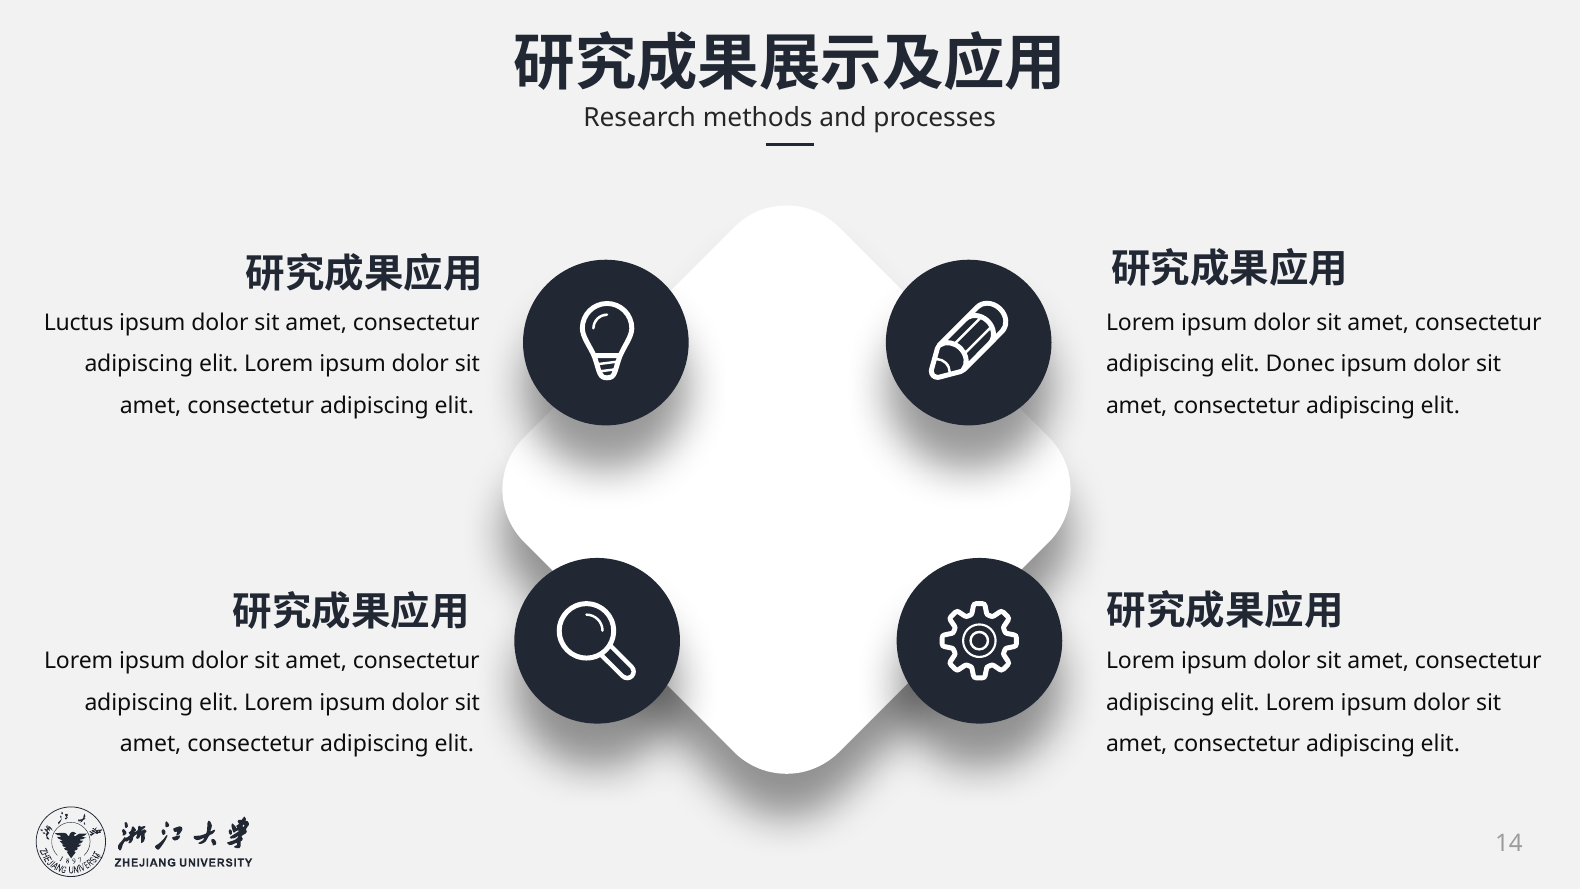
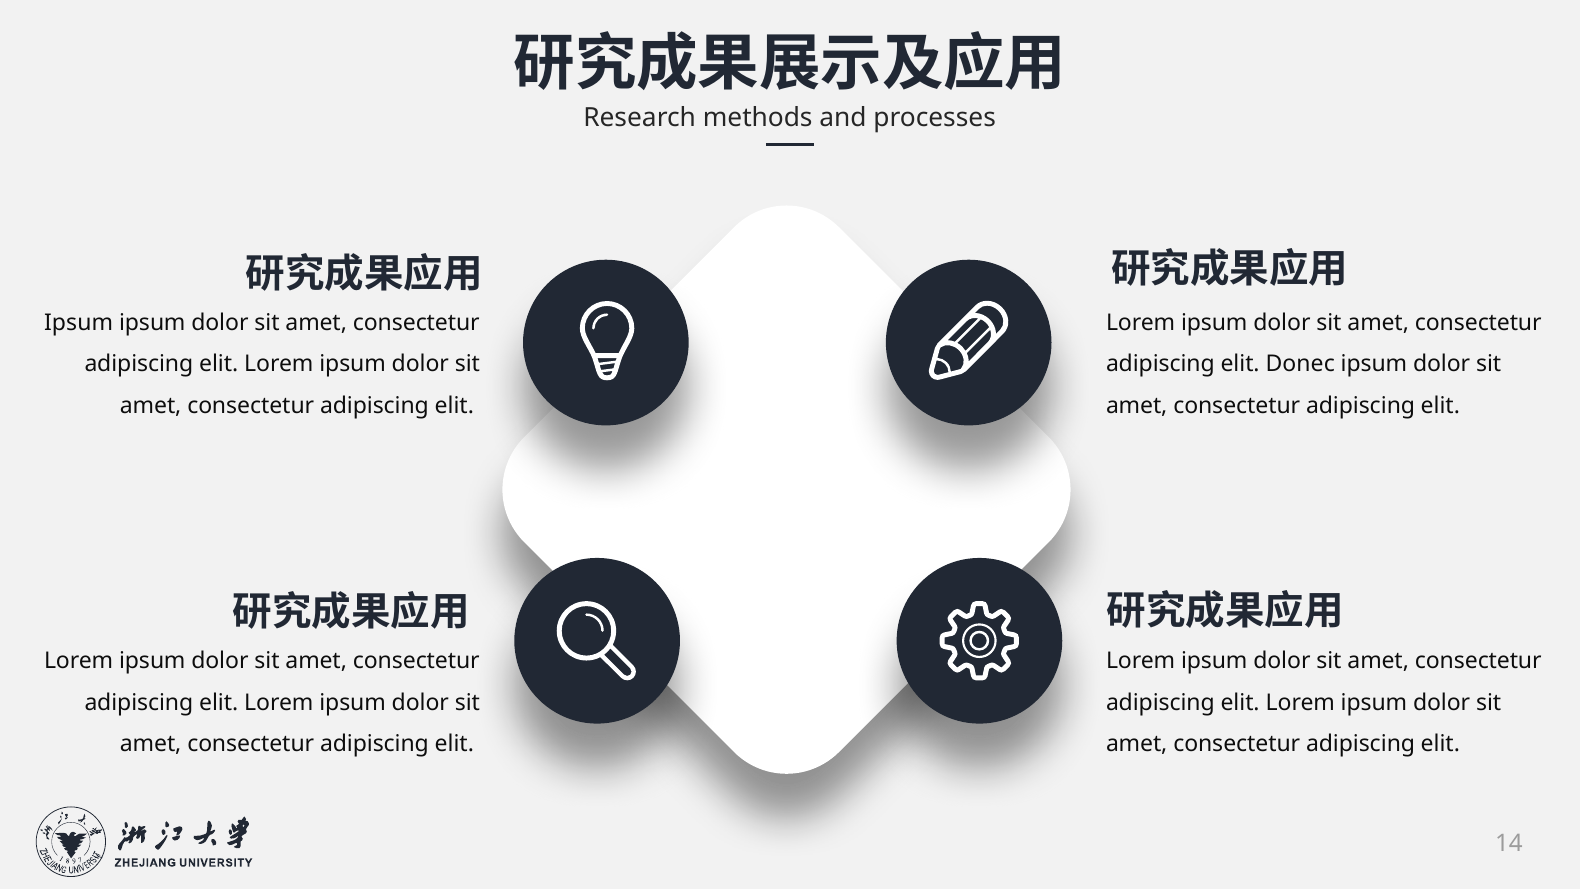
Luctus: Luctus -> Ipsum (79, 323)
